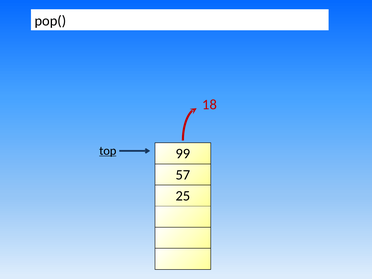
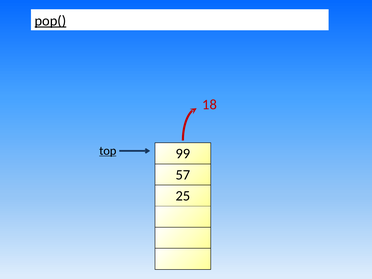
pop( underline: none -> present (50, 21)
